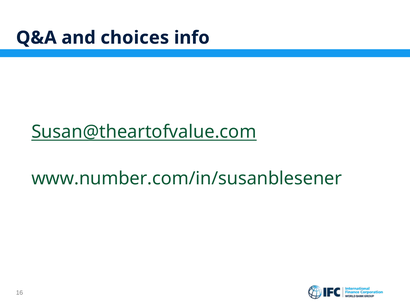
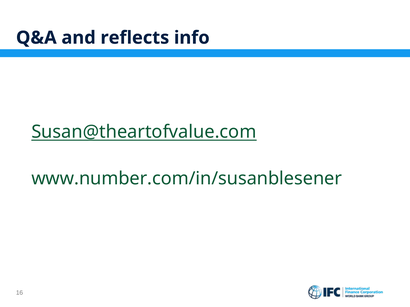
choices: choices -> reflects (135, 38)
